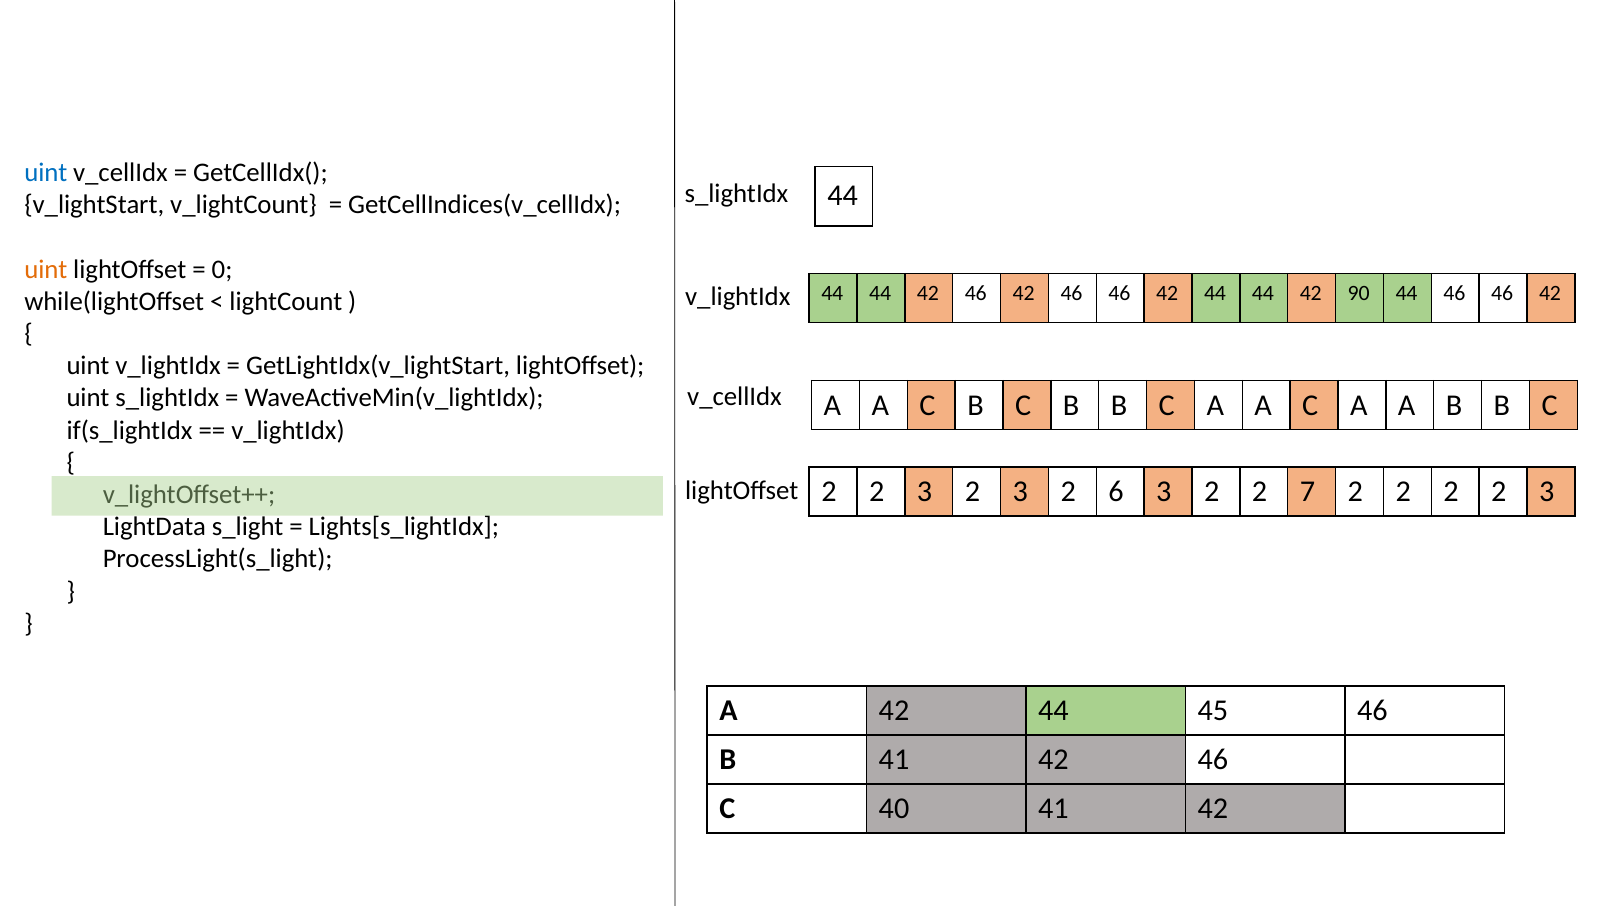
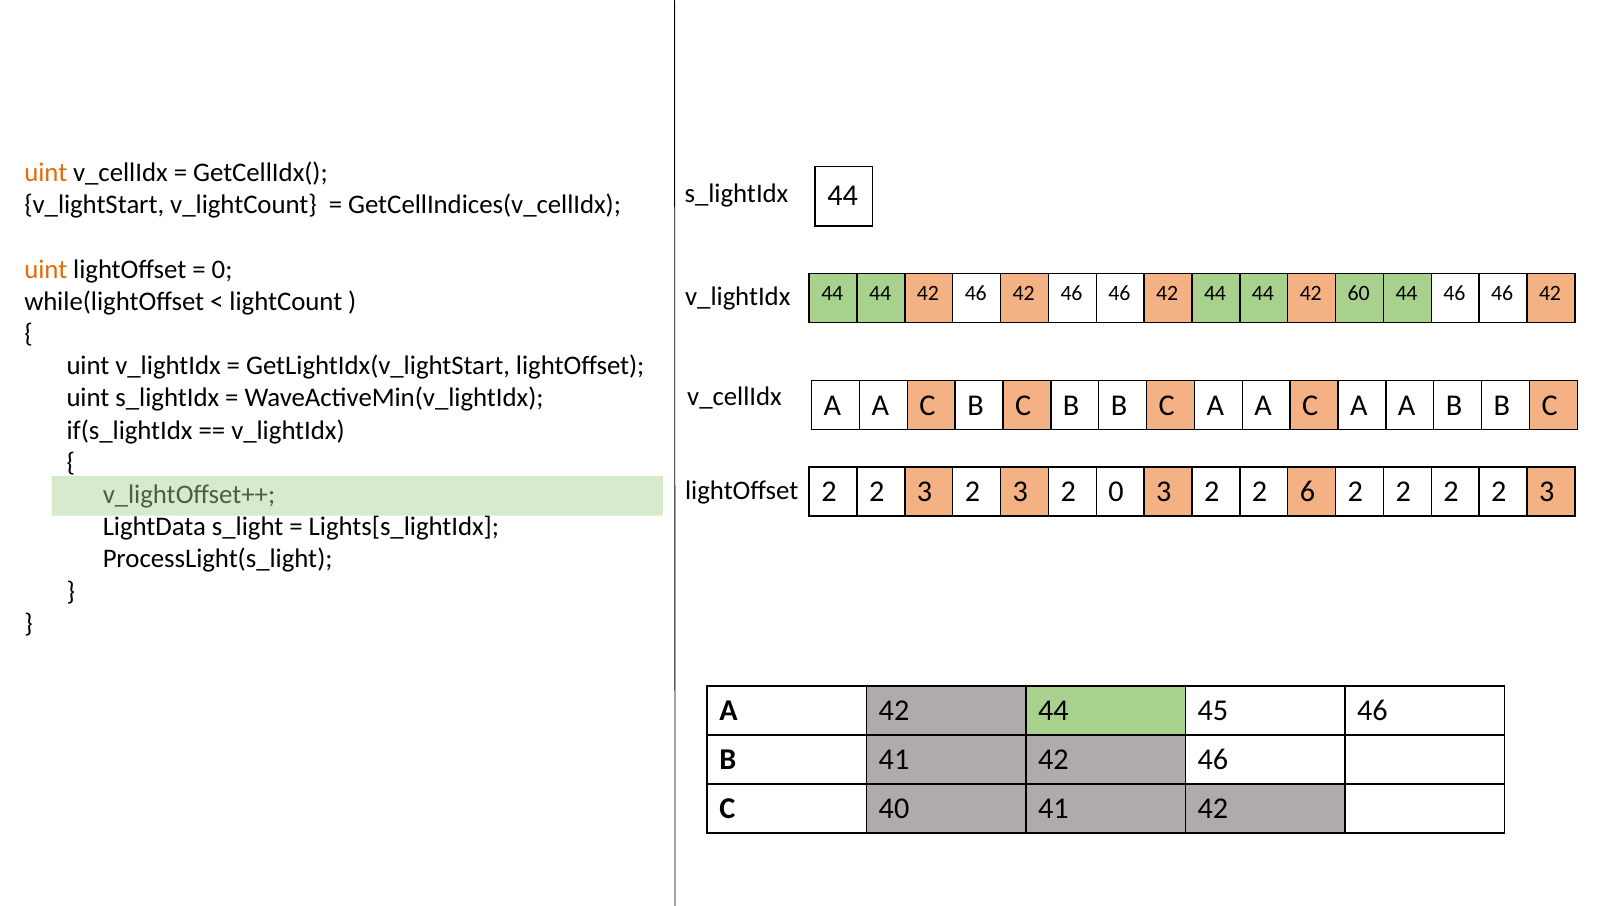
uint colour: blue -> orange (46, 173)
90: 90 -> 60 (1359, 293)
2 6: 6 -> 0 (1116, 492)
7: 7 -> 6 (1307, 492)
